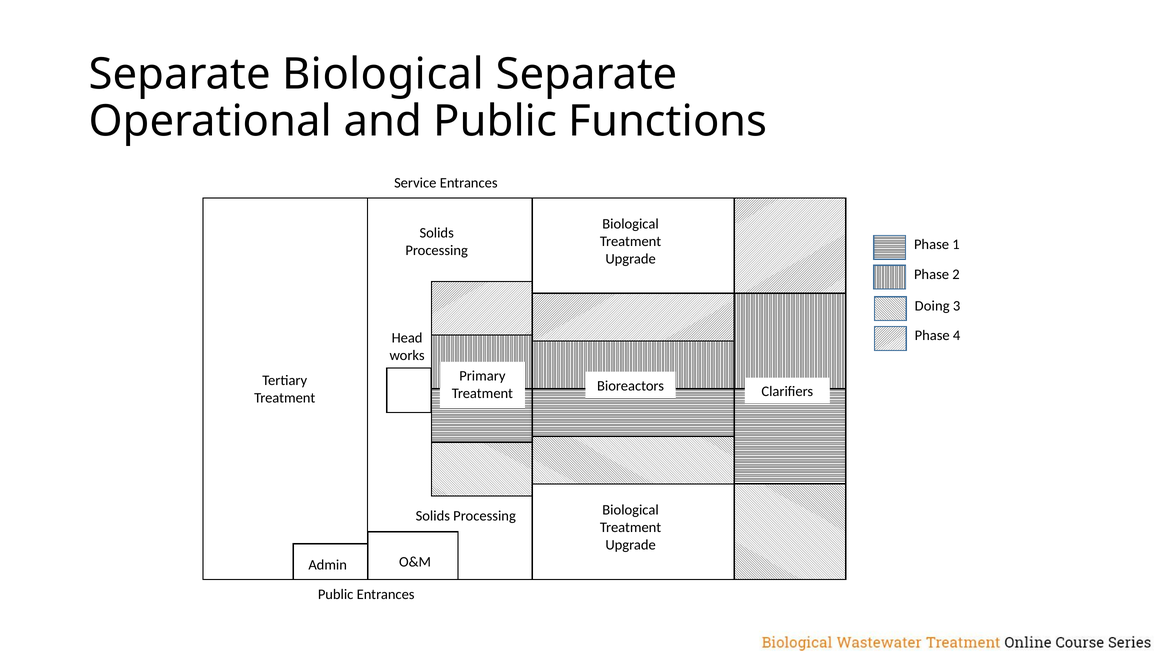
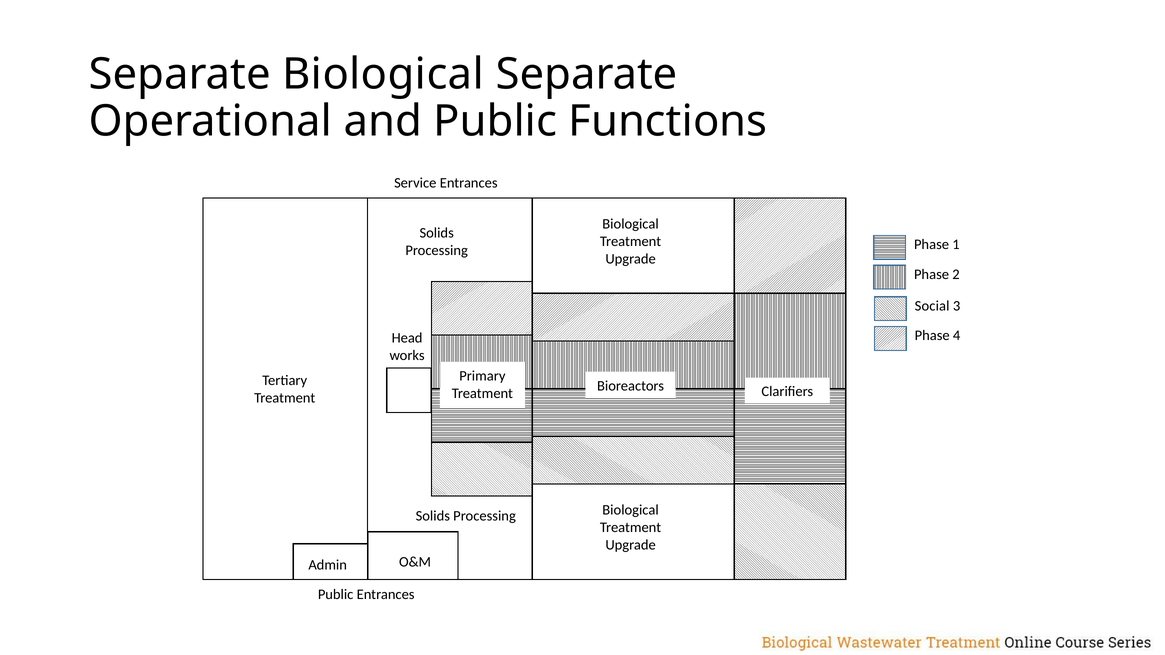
Doing: Doing -> Social (932, 306)
